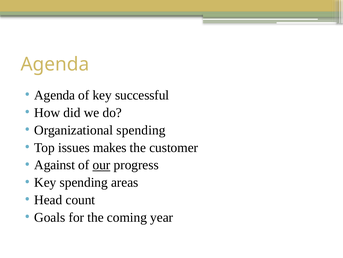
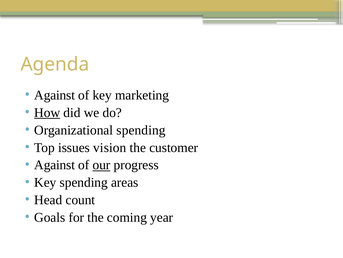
Agenda: Agenda -> Against (55, 95)
successful: successful -> marketing (142, 95)
How underline: none -> present (47, 112)
makes: makes -> vision (110, 147)
